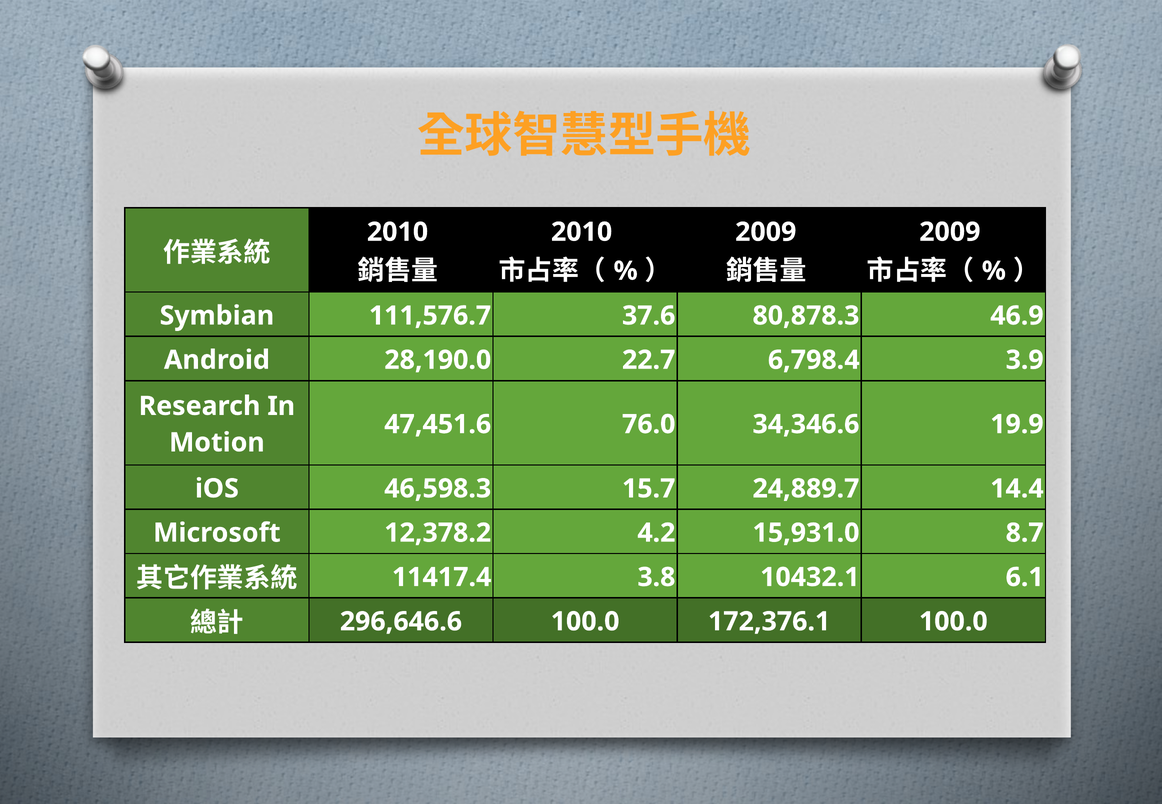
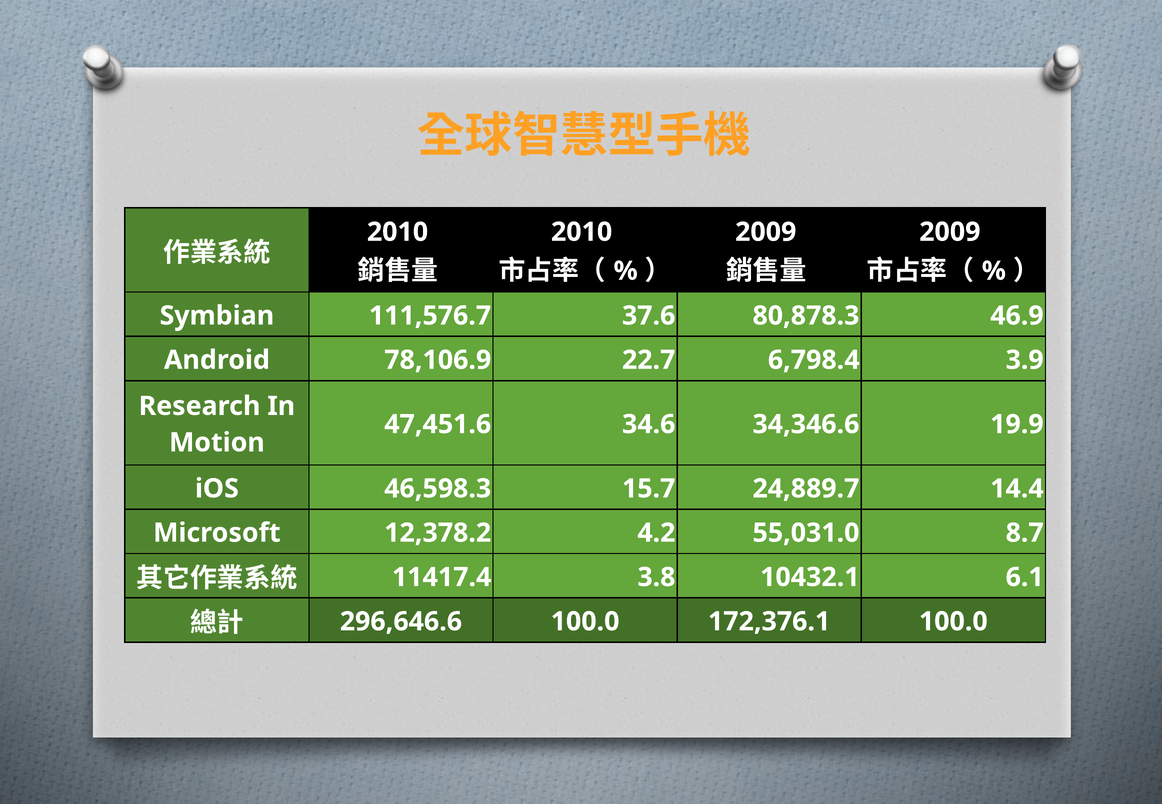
28,190.0: 28,190.0 -> 78,106.9 (438, 360)
76.0: 76.0 -> 34.6 (649, 425)
15,931.0: 15,931.0 -> 55,031.0 (806, 533)
